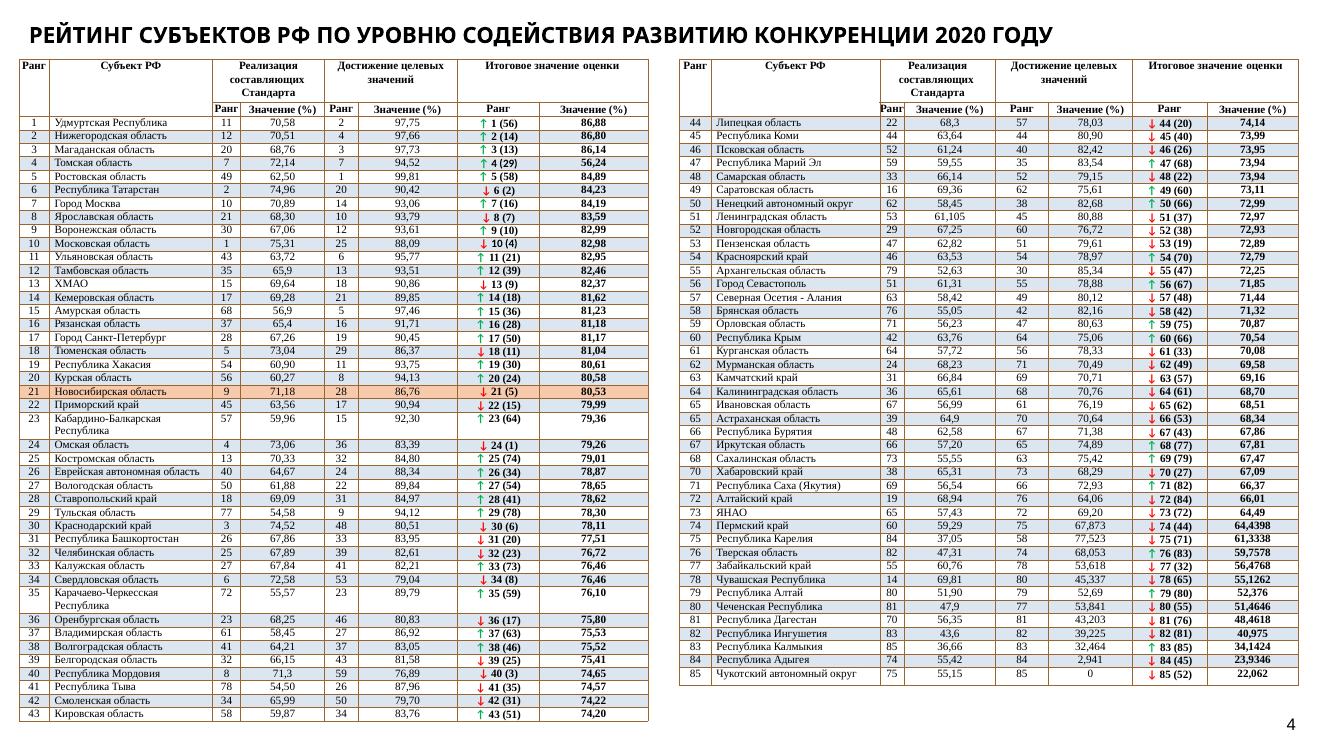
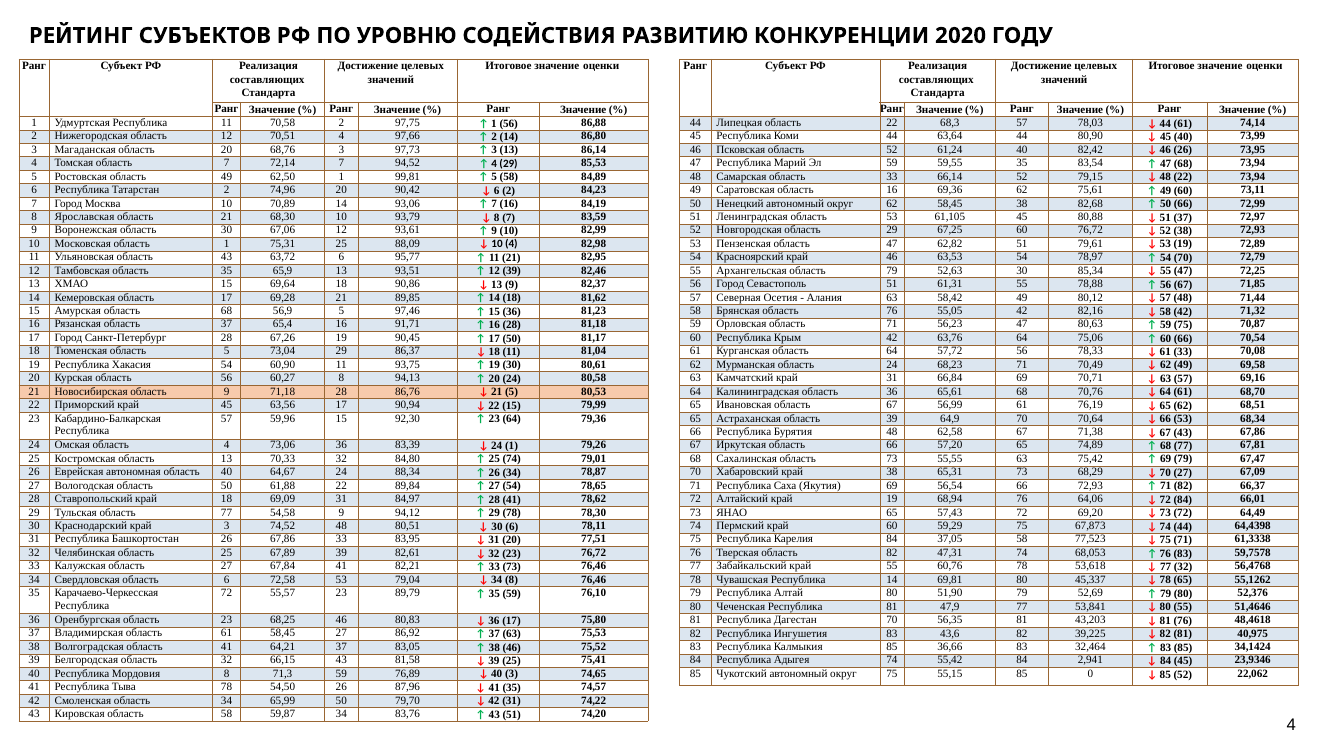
44 20: 20 -> 61 (1183, 123)
56,24: 56,24 -> 85,53 (594, 163)
